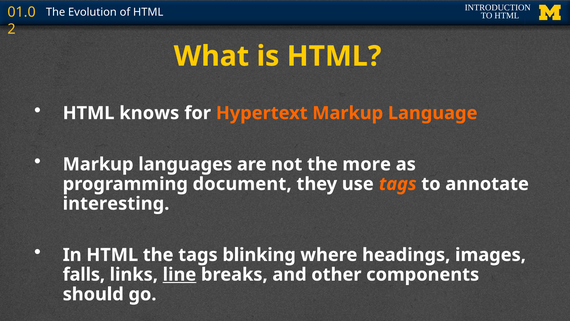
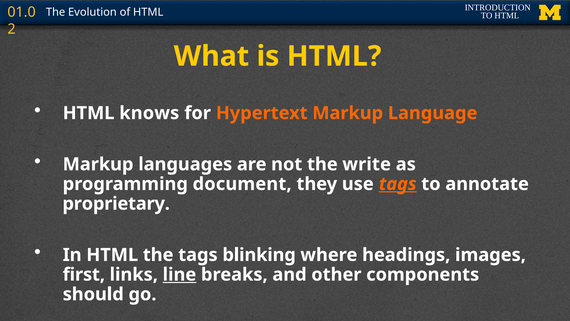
more: more -> write (367, 164)
tags underline: none -> present (398, 184)
interesting: interesting -> proprietary (116, 203)
falls: falls -> first (84, 274)
